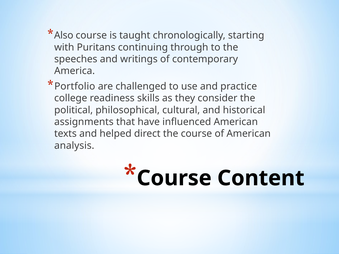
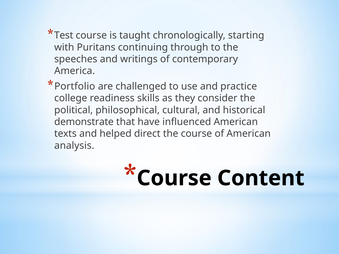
Also: Also -> Test (64, 35)
assignments: assignments -> demonstrate (84, 122)
